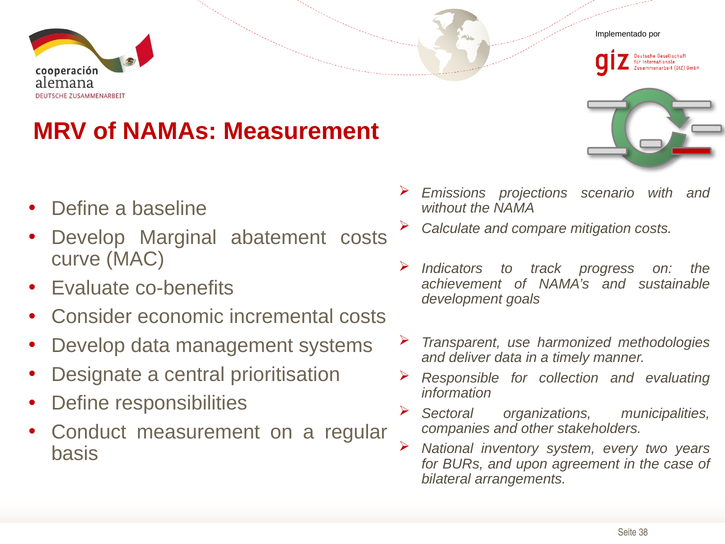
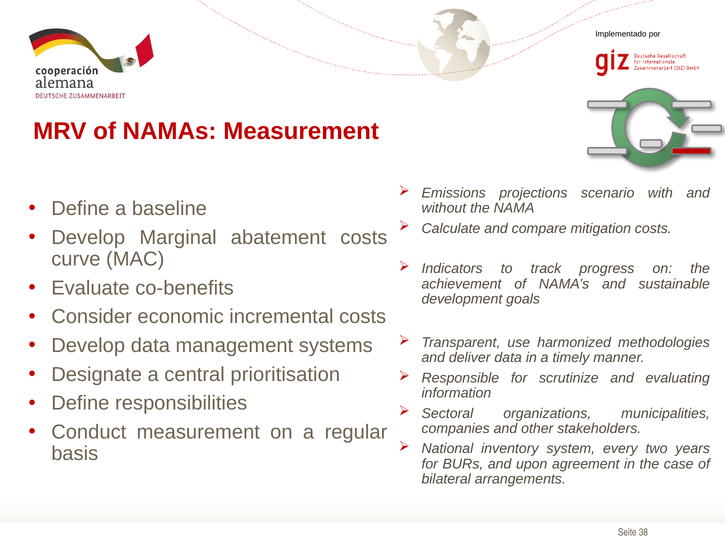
collection: collection -> scrutinize (569, 378)
